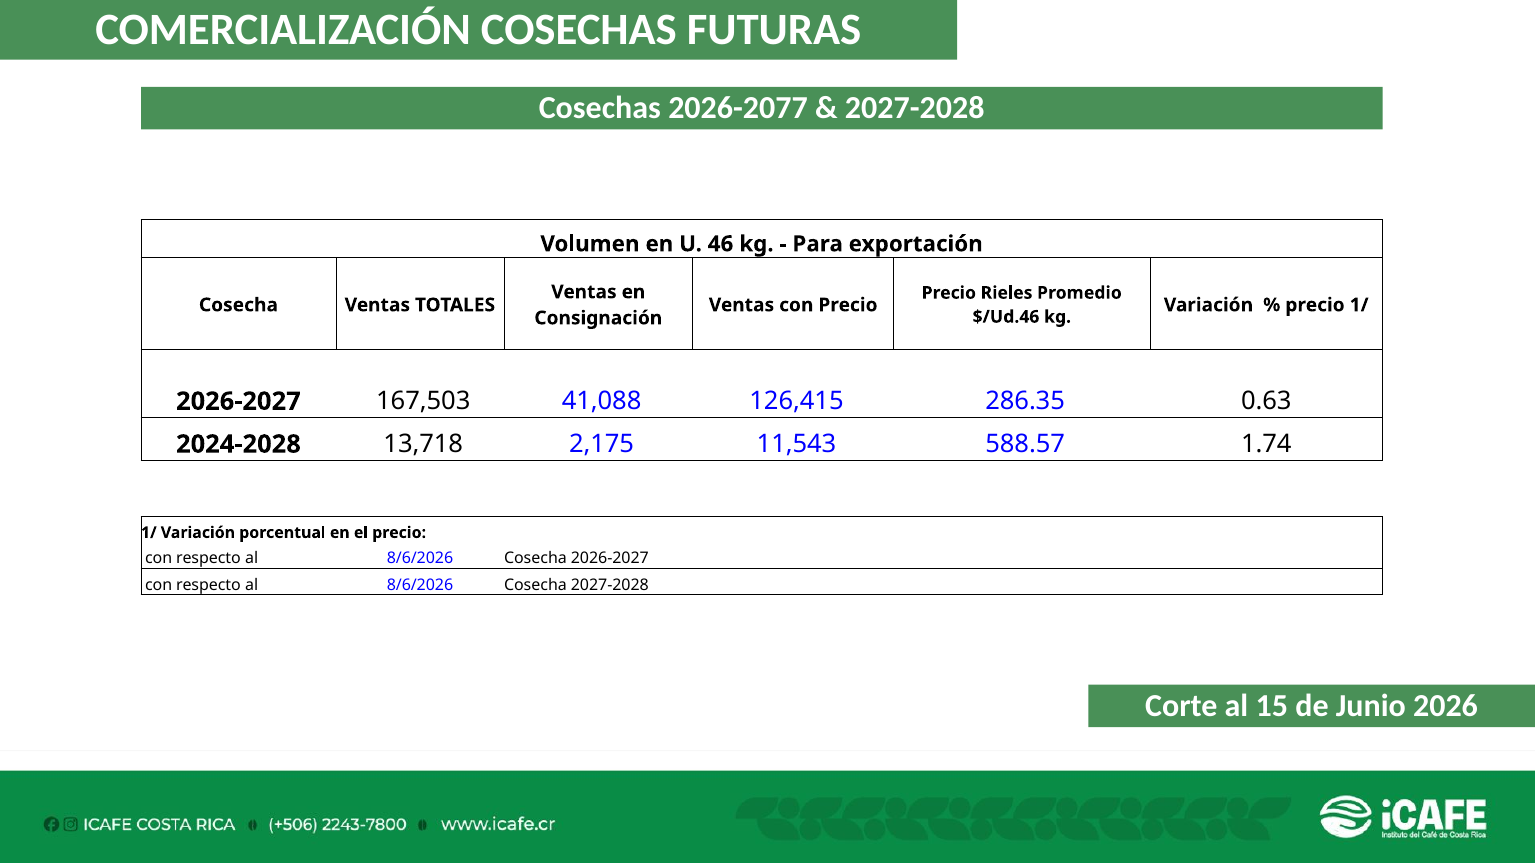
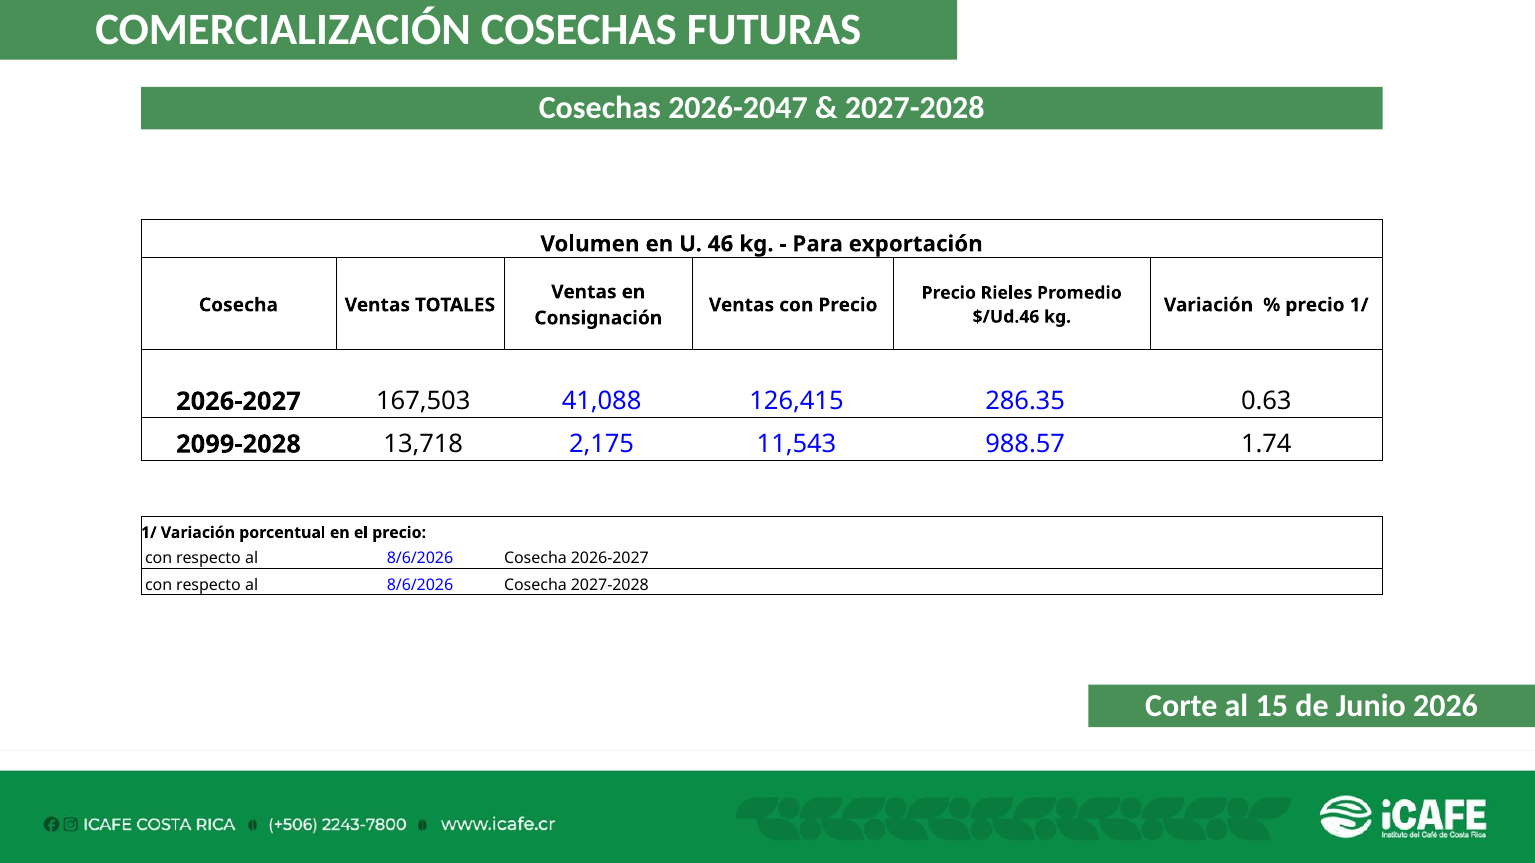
2026-2077: 2026-2077 -> 2026-2047 (738, 108)
2024-2028: 2024-2028 -> 2099-2028 (238, 444)
588.57: 588.57 -> 988.57 (1025, 444)
